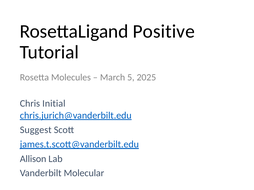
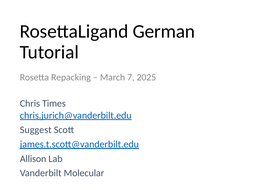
Positive: Positive -> German (164, 31)
Molecules: Molecules -> Repacking (71, 78)
5: 5 -> 7 (131, 78)
Initial: Initial -> Times (54, 104)
